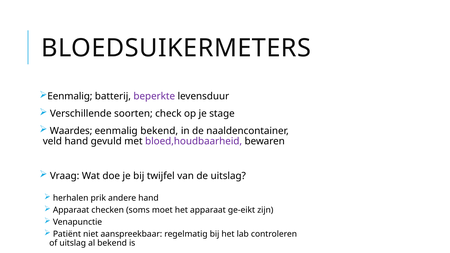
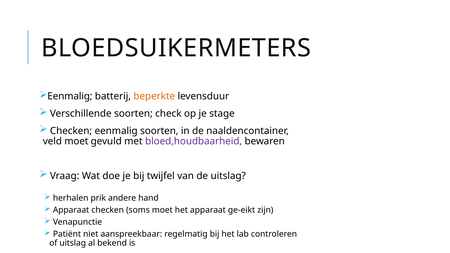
beperkte colour: purple -> orange (154, 96)
Waardes: Waardes -> Checken (71, 131)
eenmalig bekend: bekend -> soorten (159, 131)
veld hand: hand -> moet (76, 141)
